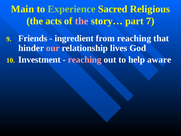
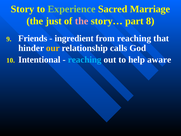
Main: Main -> Story (23, 9)
Religious: Religious -> Marriage (150, 9)
acts: acts -> just (54, 21)
7: 7 -> 8 (150, 21)
our colour: pink -> yellow (53, 48)
lives: lives -> calls (119, 48)
Investment: Investment -> Intentional (39, 60)
reaching colour: pink -> light blue (85, 60)
